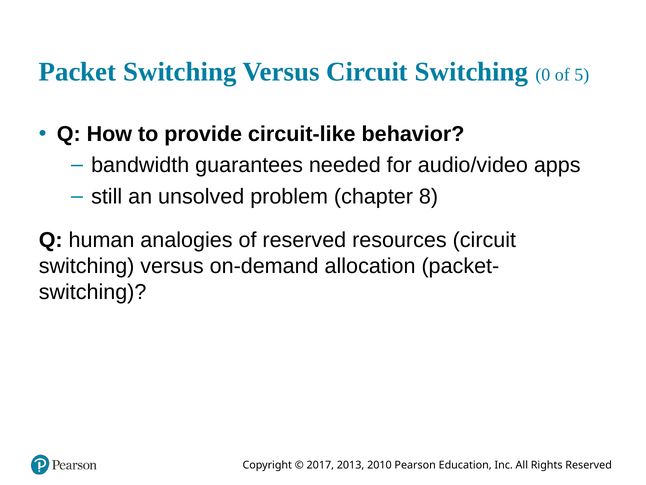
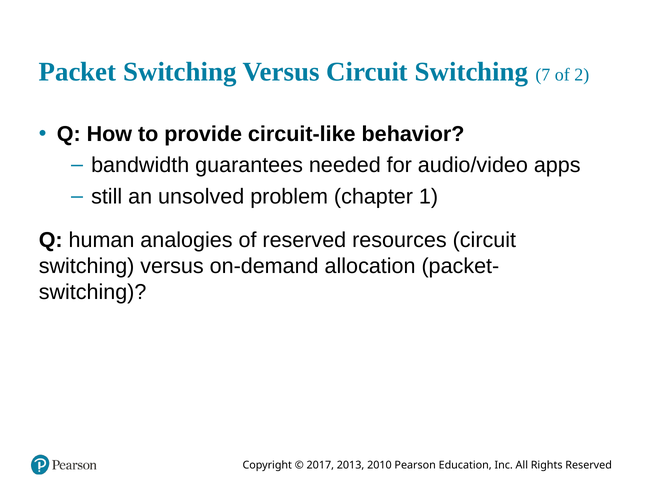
0: 0 -> 7 (543, 75)
5: 5 -> 2 (582, 75)
8: 8 -> 1 (428, 196)
